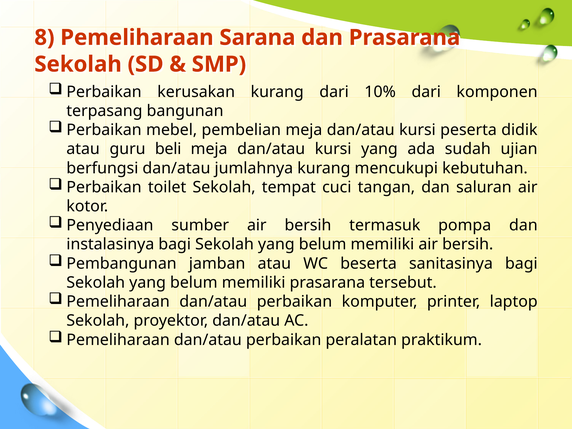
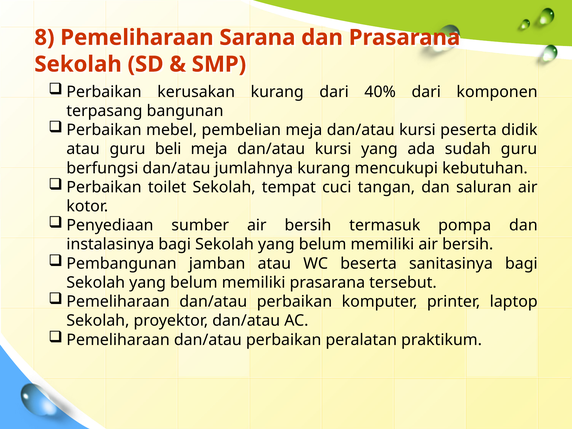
10%: 10% -> 40% (380, 92)
sudah ujian: ujian -> guru (519, 149)
